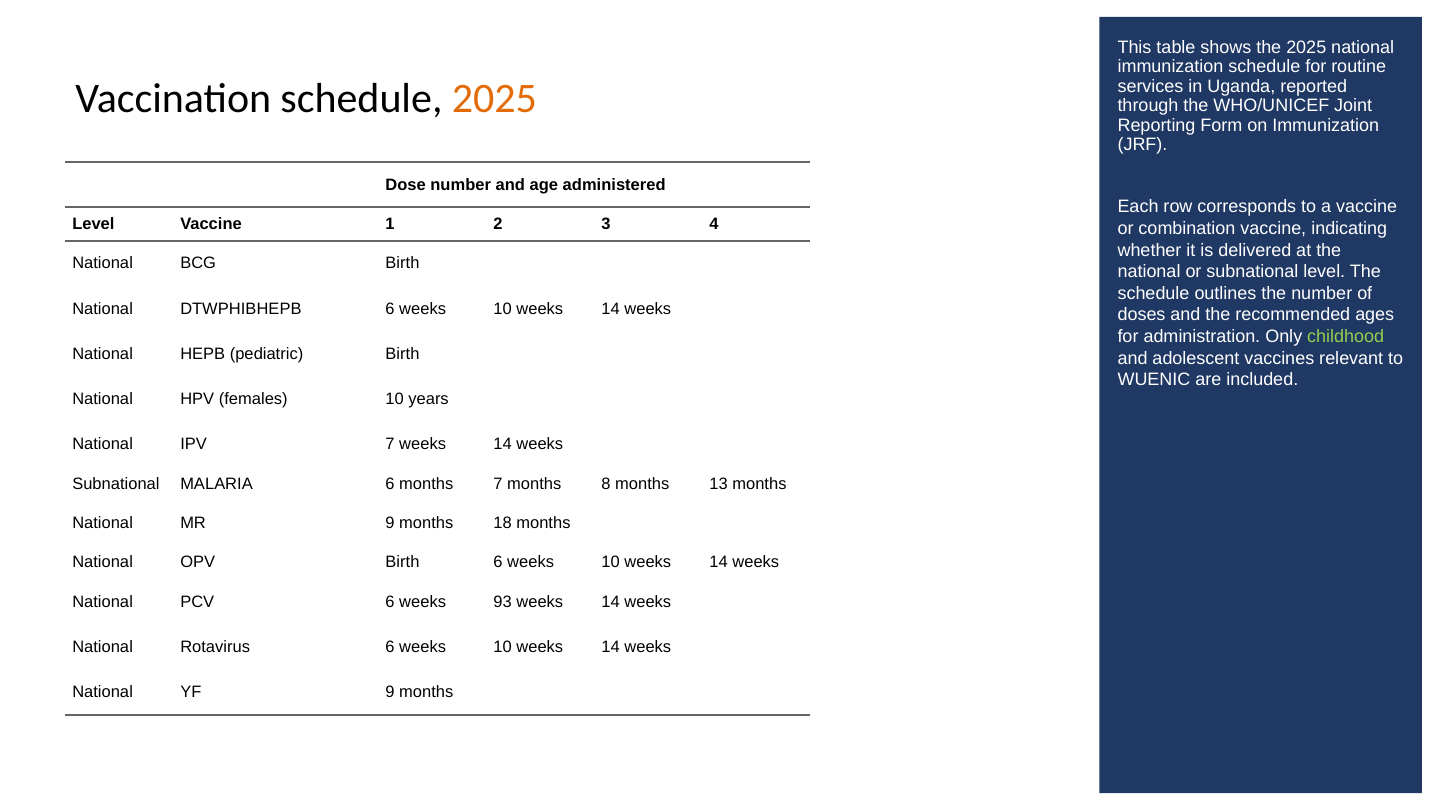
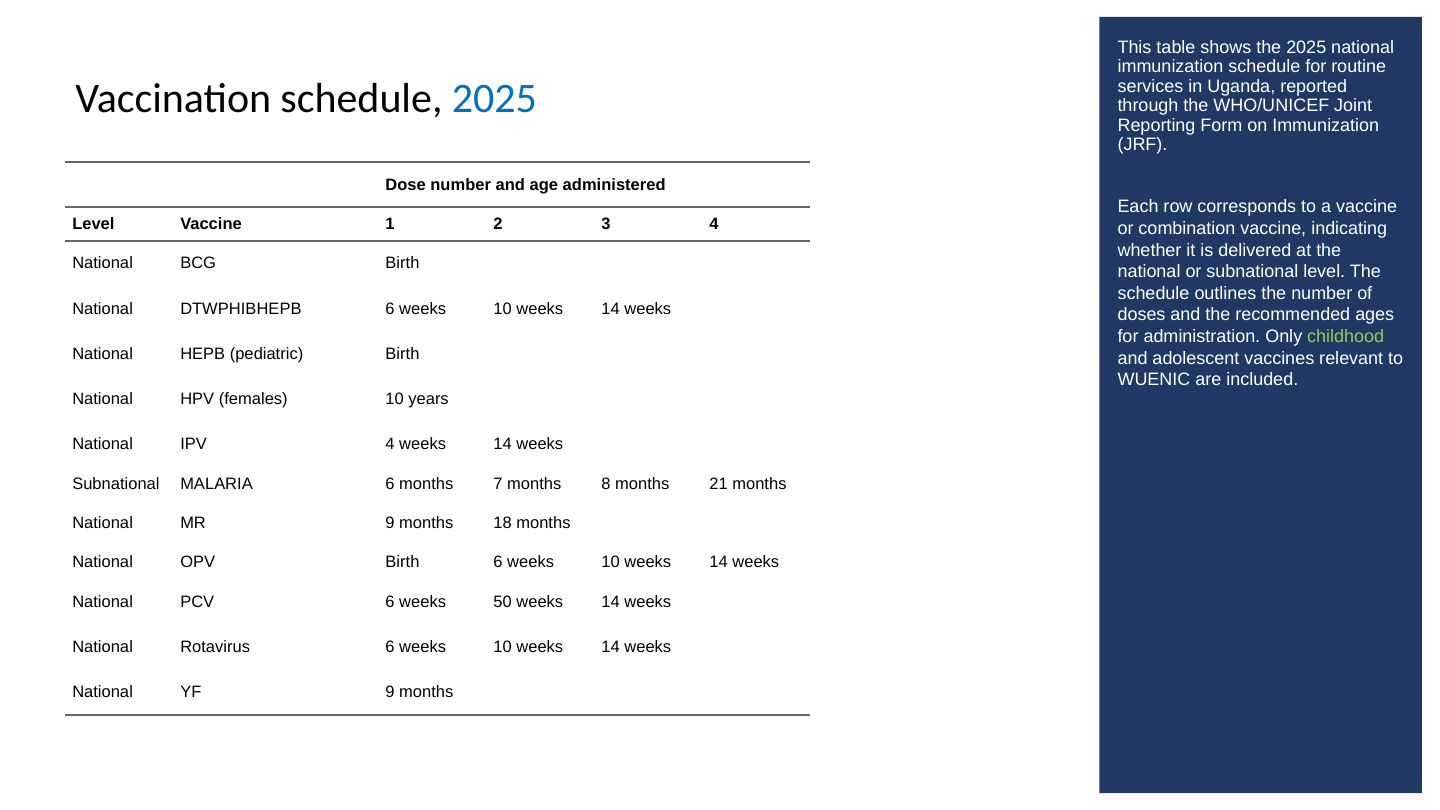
2025 colour: orange -> blue (494, 98)
IPV 7: 7 -> 4 (390, 444)
13: 13 -> 21 (719, 484)
93: 93 -> 50 (503, 602)
